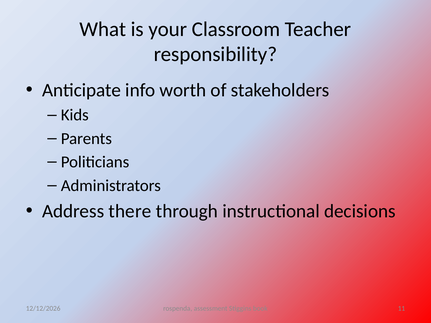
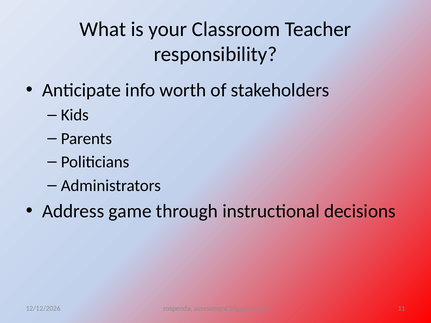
there: there -> game (130, 211)
